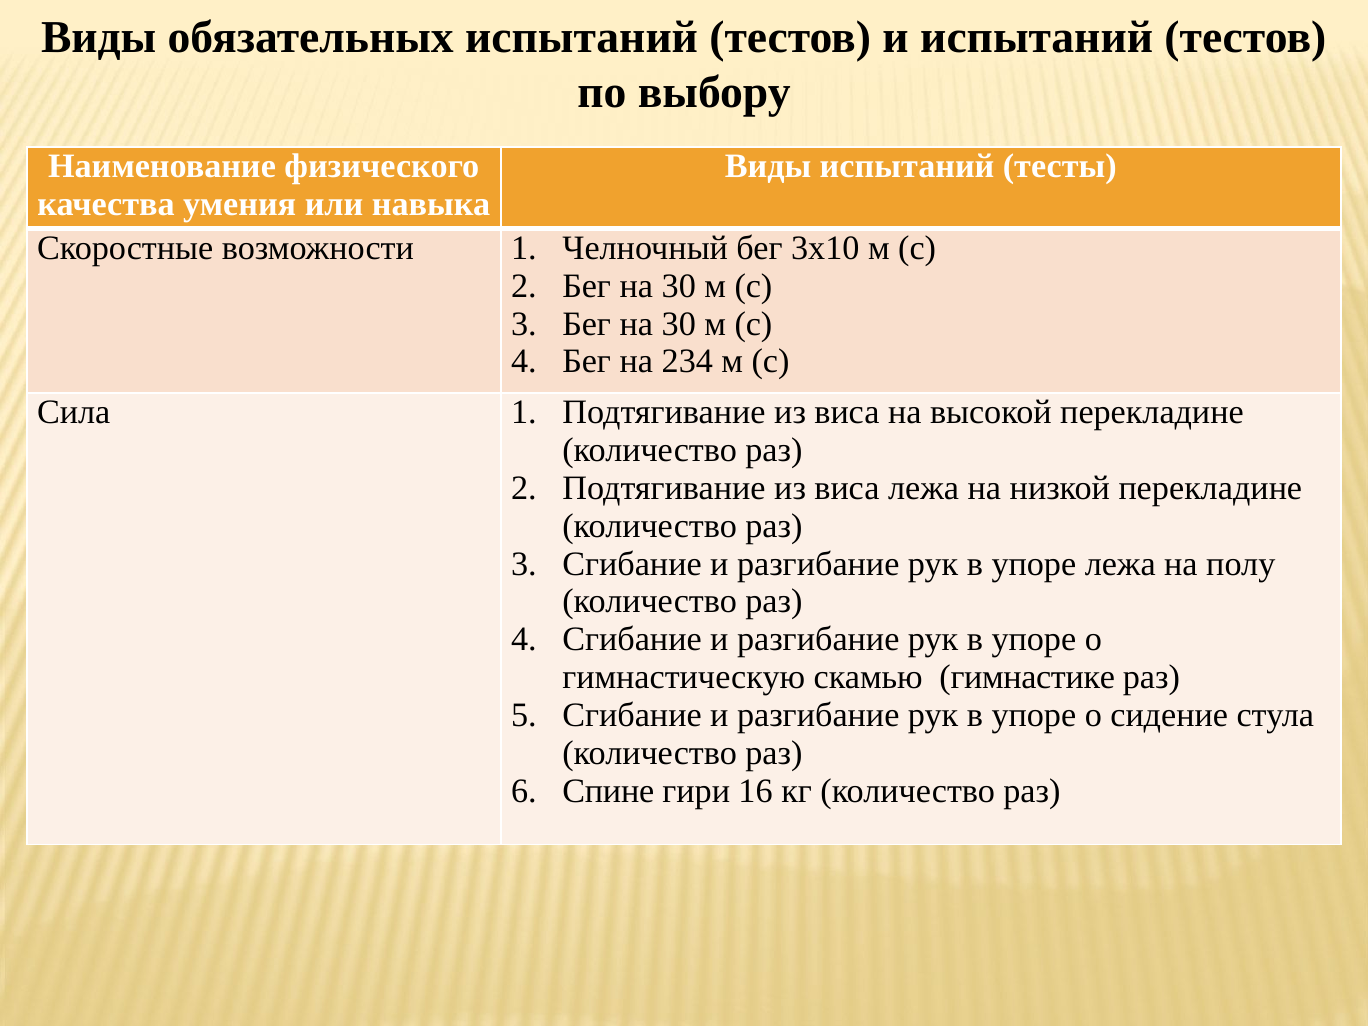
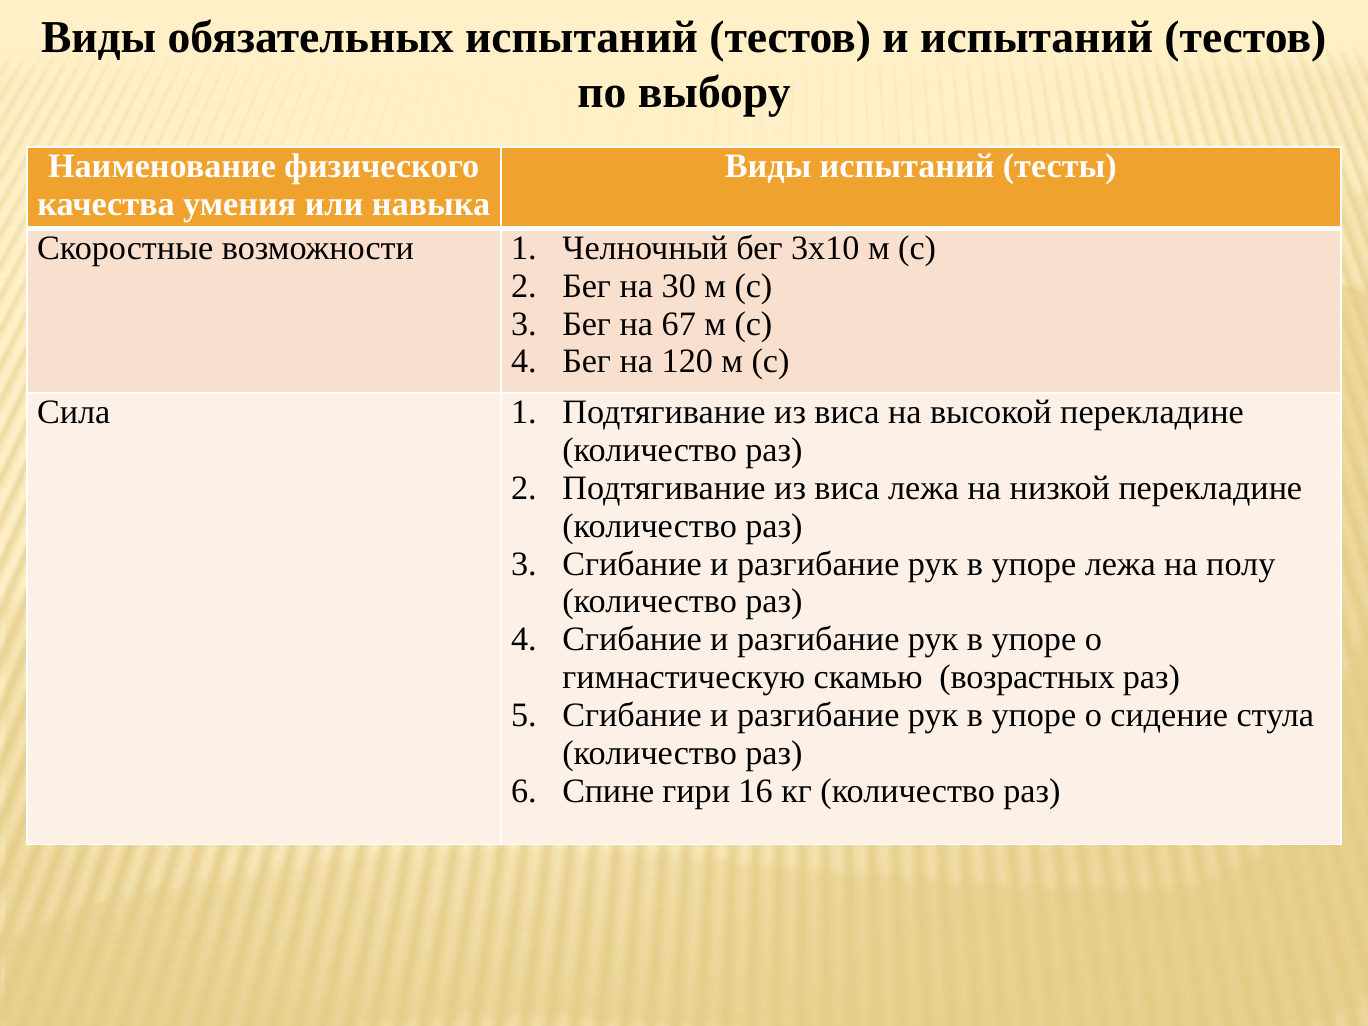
30: 30 -> 67 (679, 324)
234: 234 -> 120 (687, 362)
гимнастике: гимнастике -> возрастных (1027, 677)
